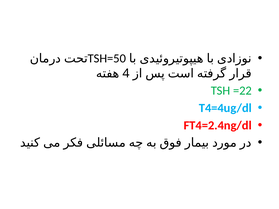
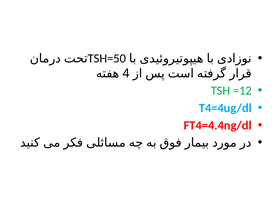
=22: =22 -> =12 (242, 91)
FT4=2.4ng/dl: FT4=2.4ng/dl -> FT4=4.4ng/dl (218, 126)
